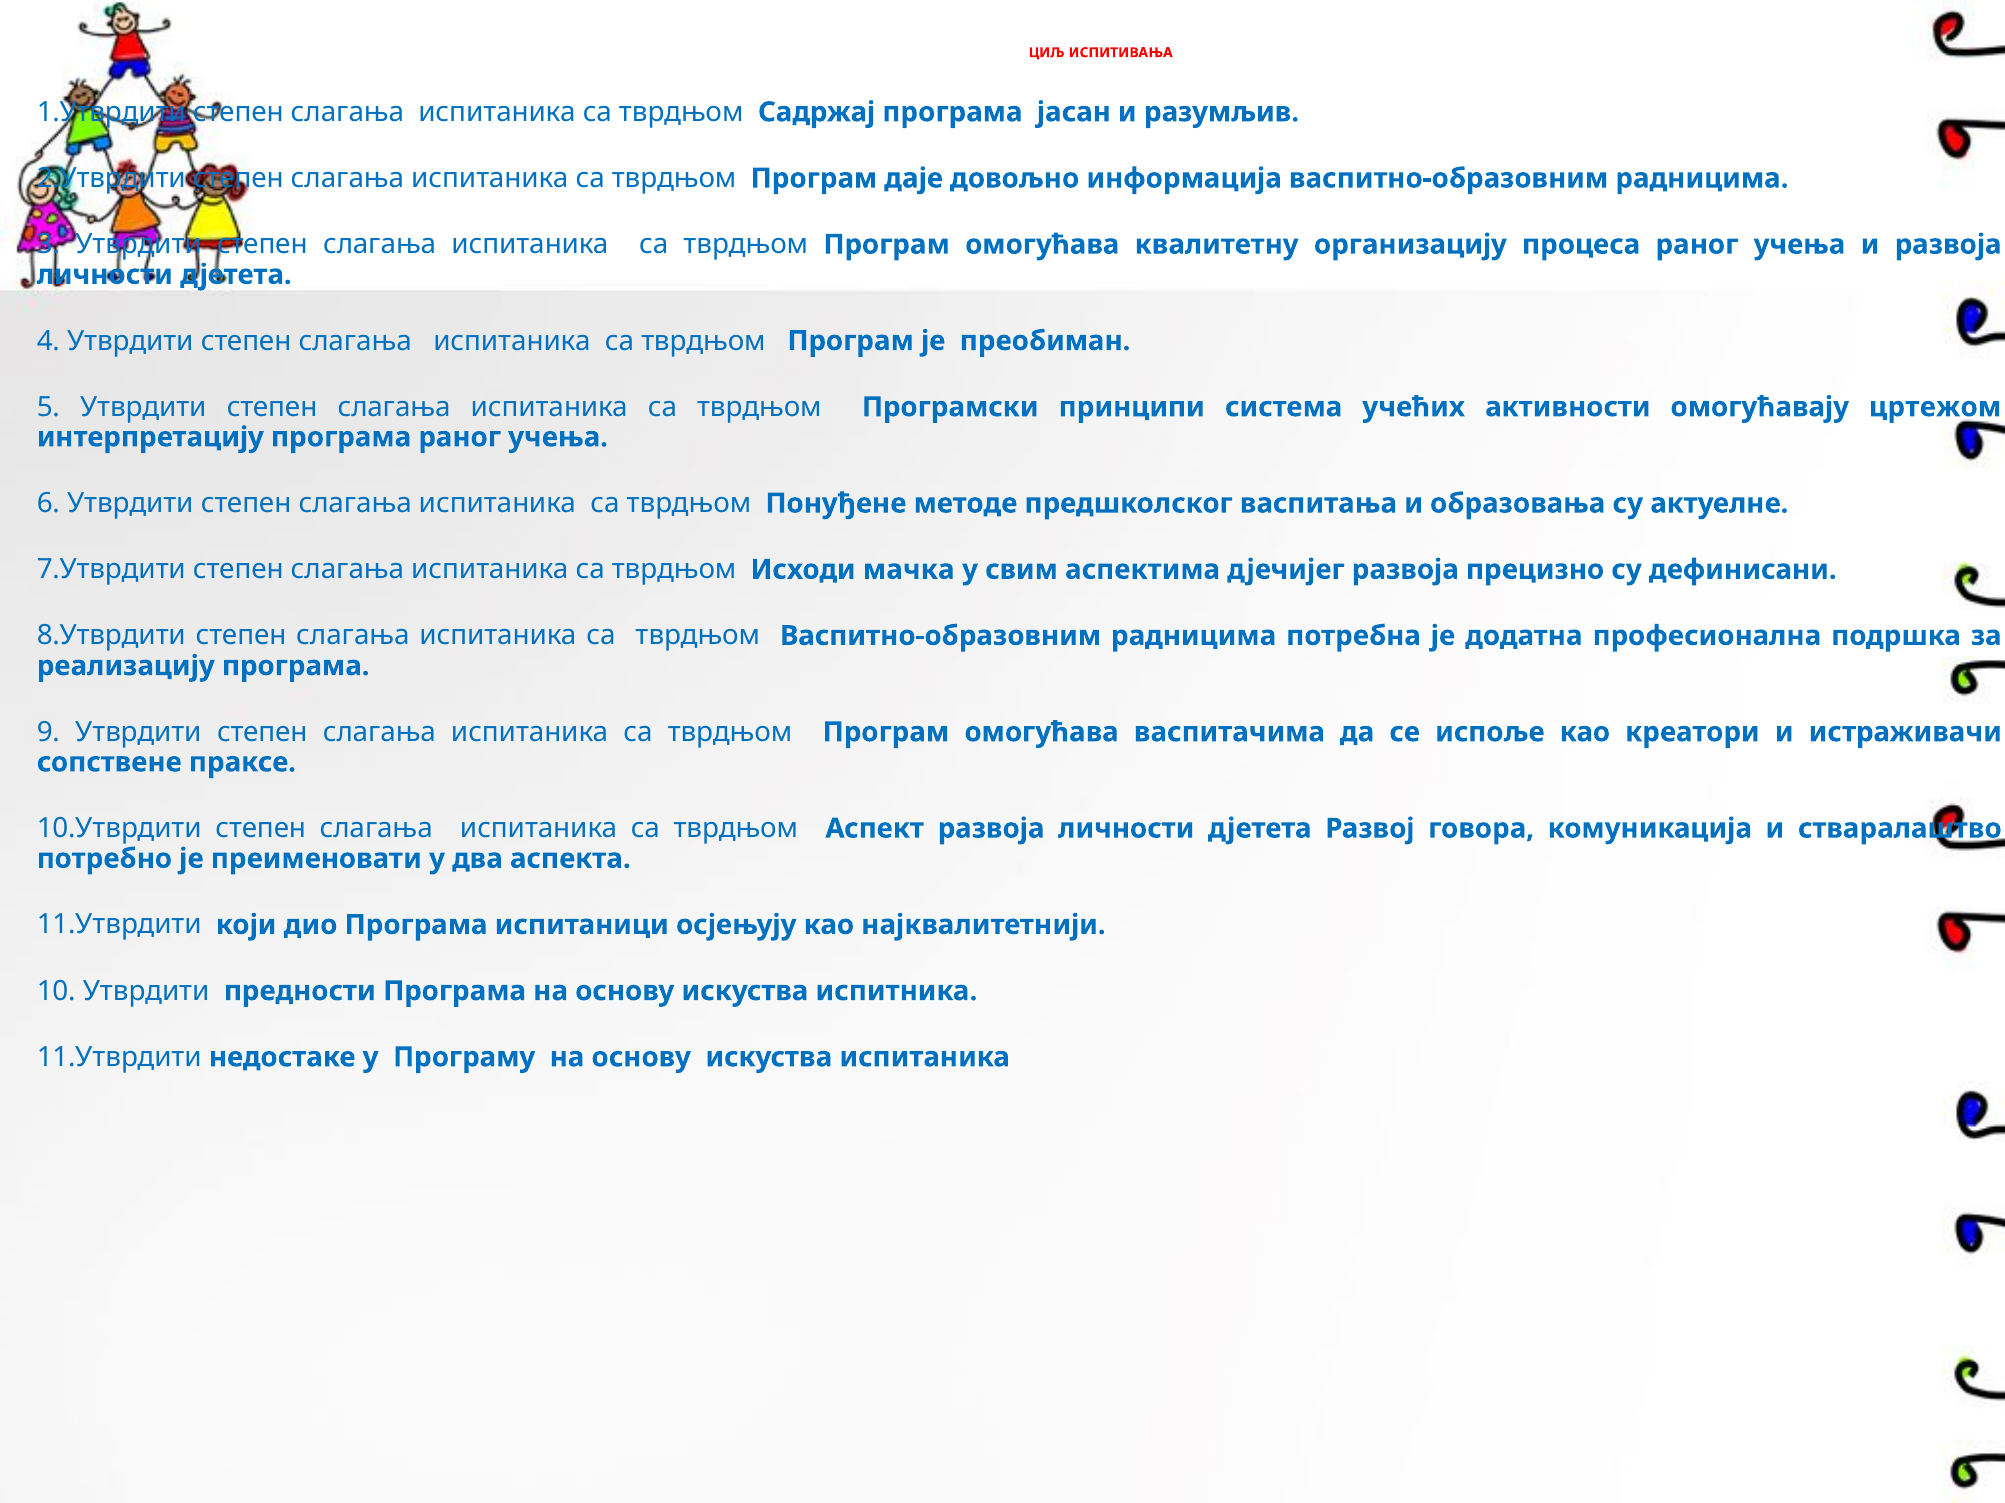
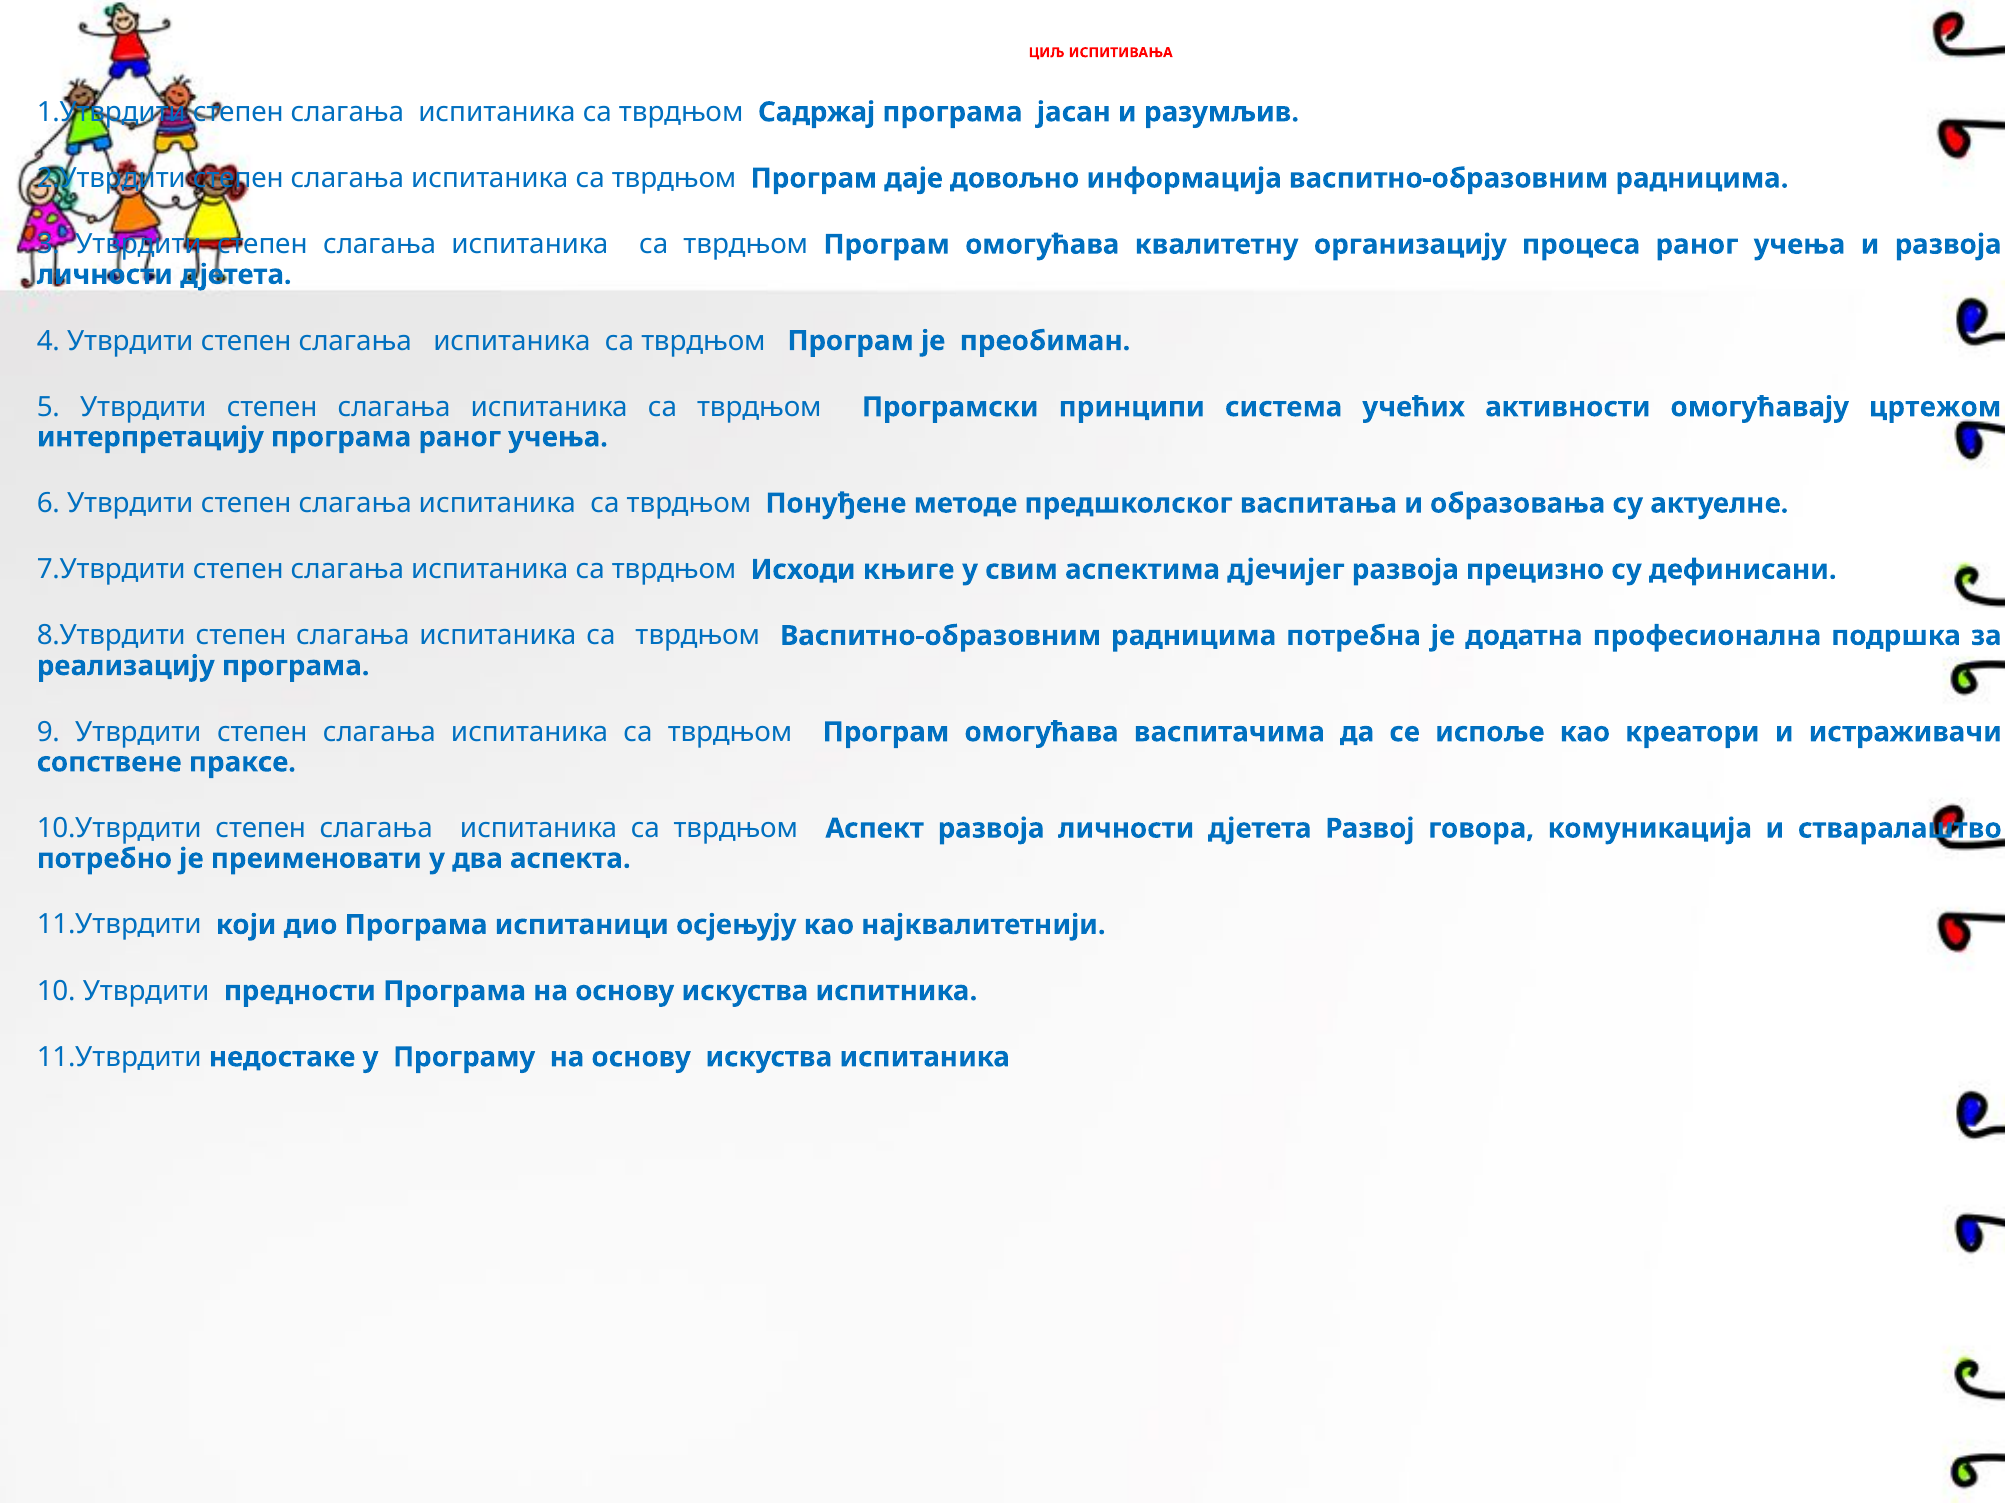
мачка: мачка -> књиге (909, 570)
